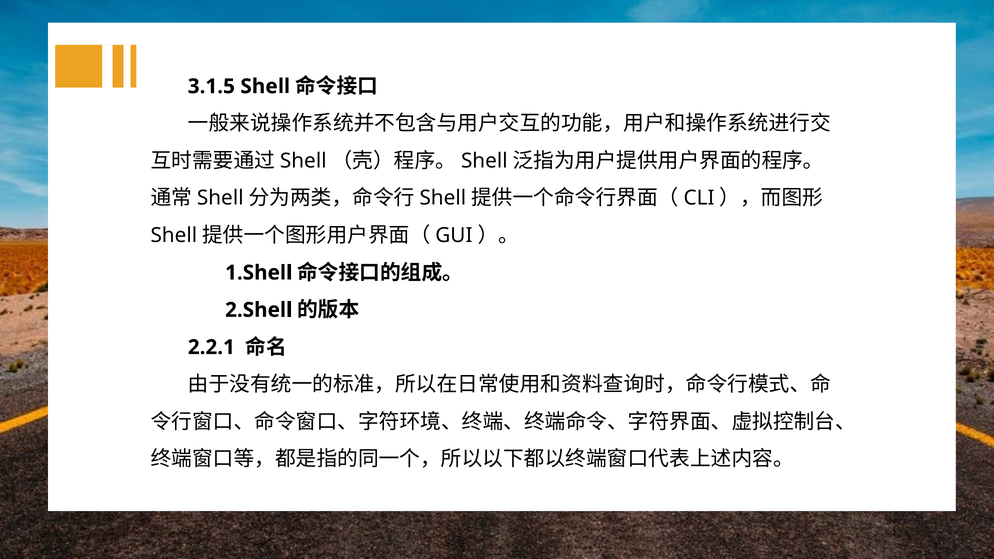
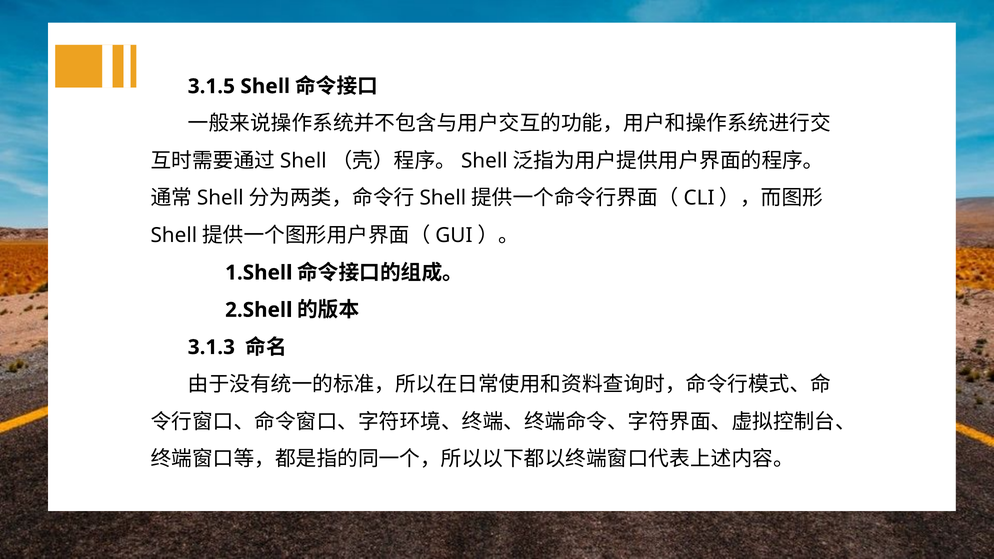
2.2.1: 2.2.1 -> 3.1.3 (211, 347)
